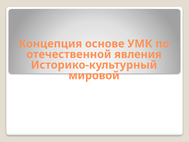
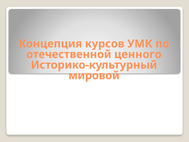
основе: основе -> курсов (105, 44)
явления: явления -> ценного (138, 54)
